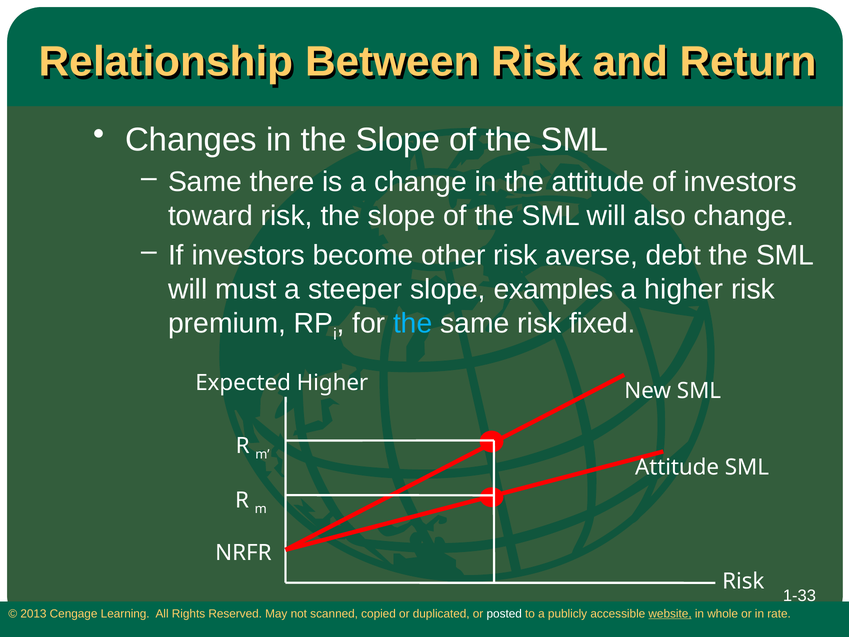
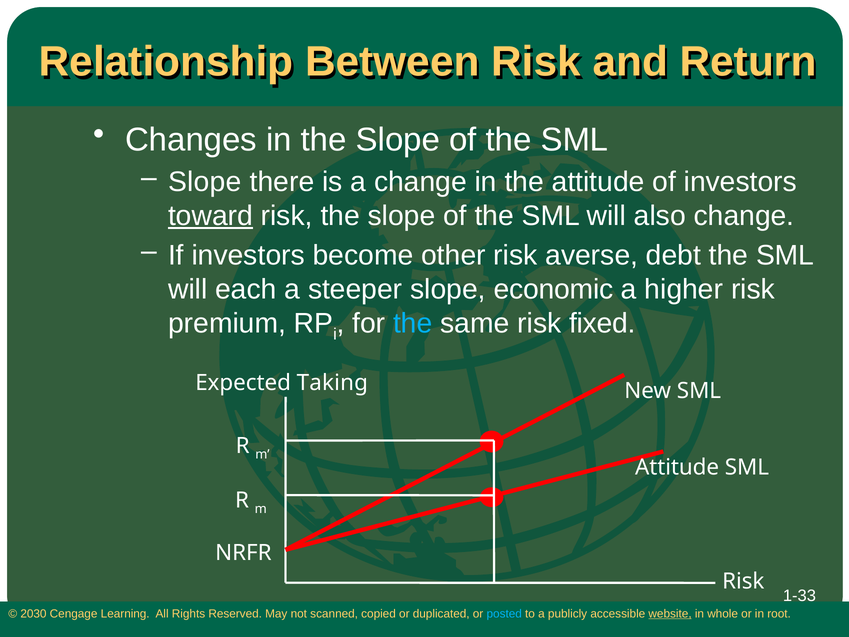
Same: Same -> Slope (205, 182)
toward underline: none -> present (211, 216)
must: must -> each (246, 289)
examples: examples -> economic (553, 289)
Expected Higher: Higher -> Taking (332, 383)
2013: 2013 -> 2030 (33, 614)
posted colour: white -> light blue (504, 614)
rate: rate -> root (779, 614)
